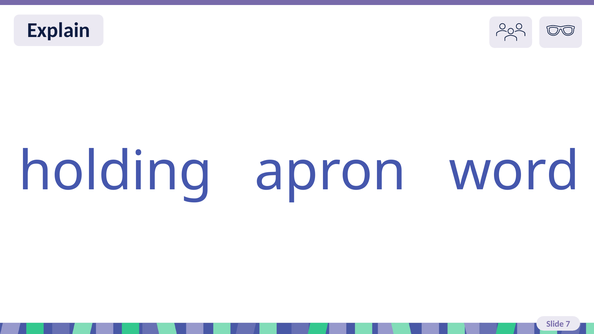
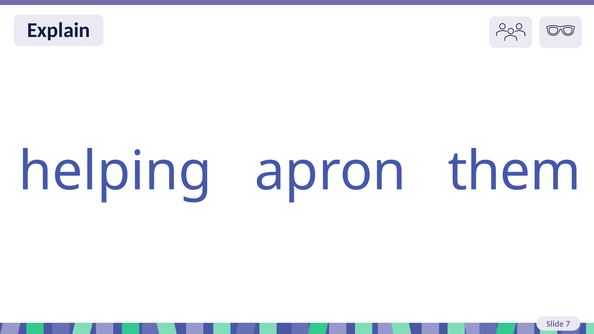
holding: holding -> helping (115, 172)
word: word -> them (514, 172)
